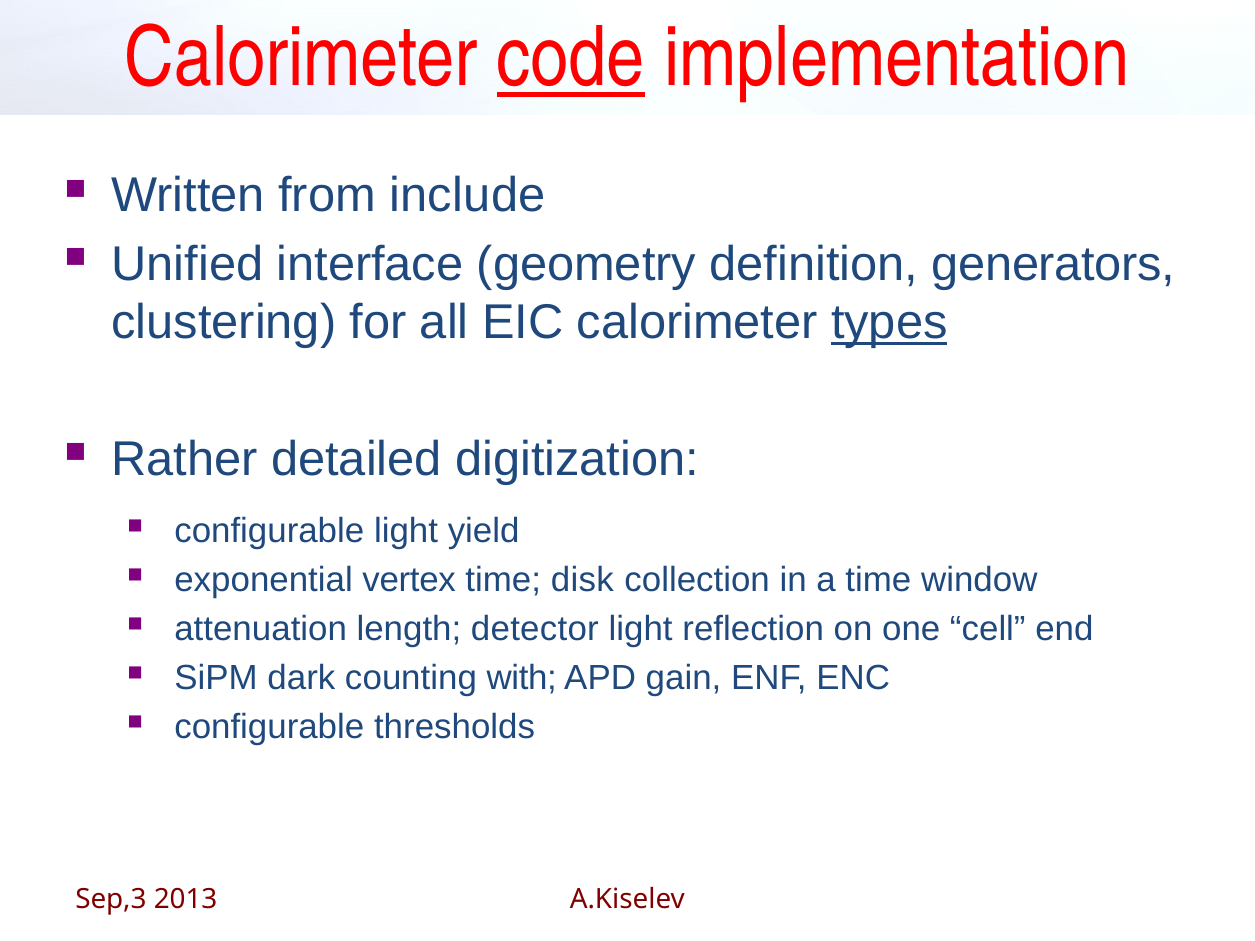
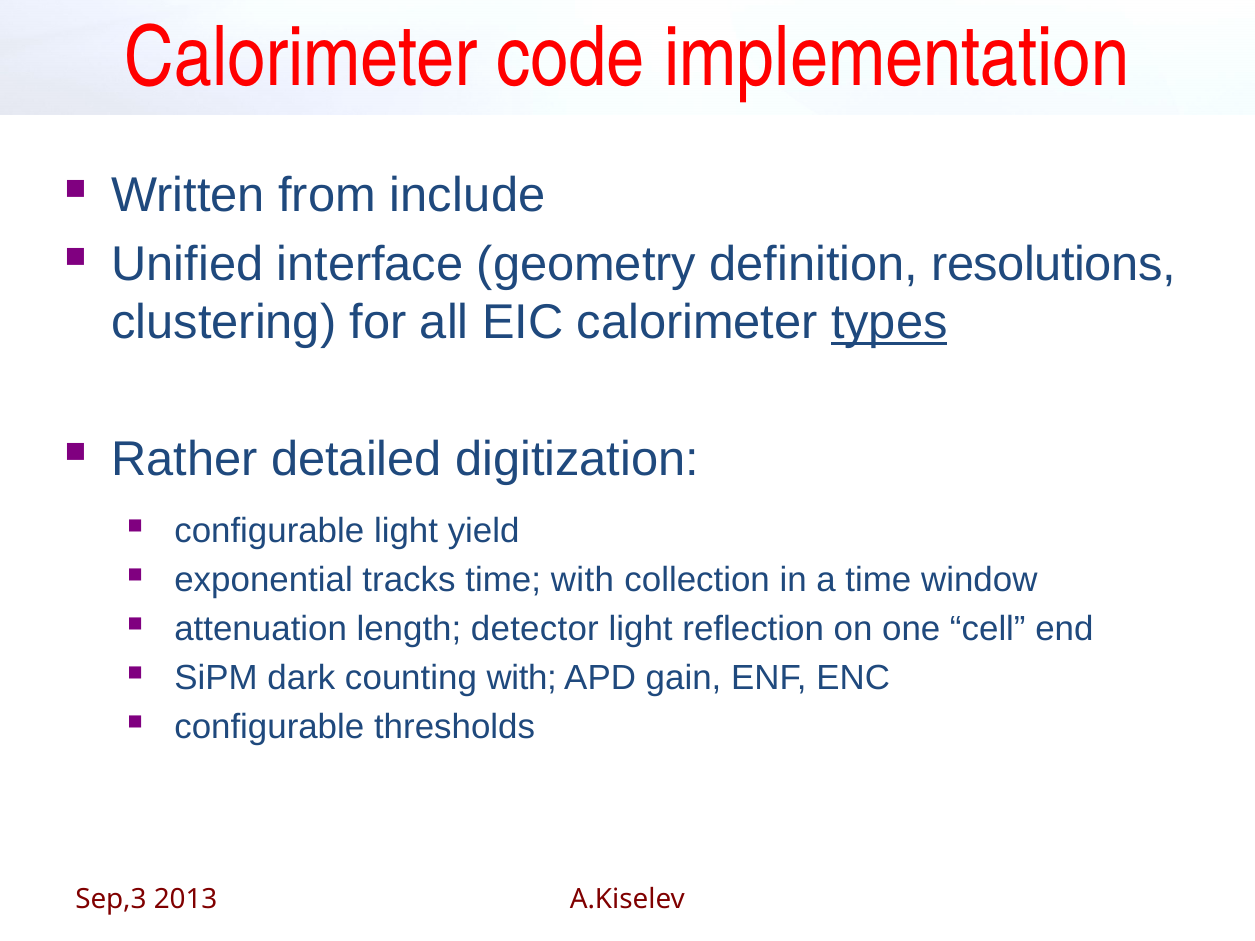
code underline: present -> none (571, 58)
generators: generators -> resolutions (1053, 264)
vertex: vertex -> tracks (409, 580)
time disk: disk -> with (582, 580)
